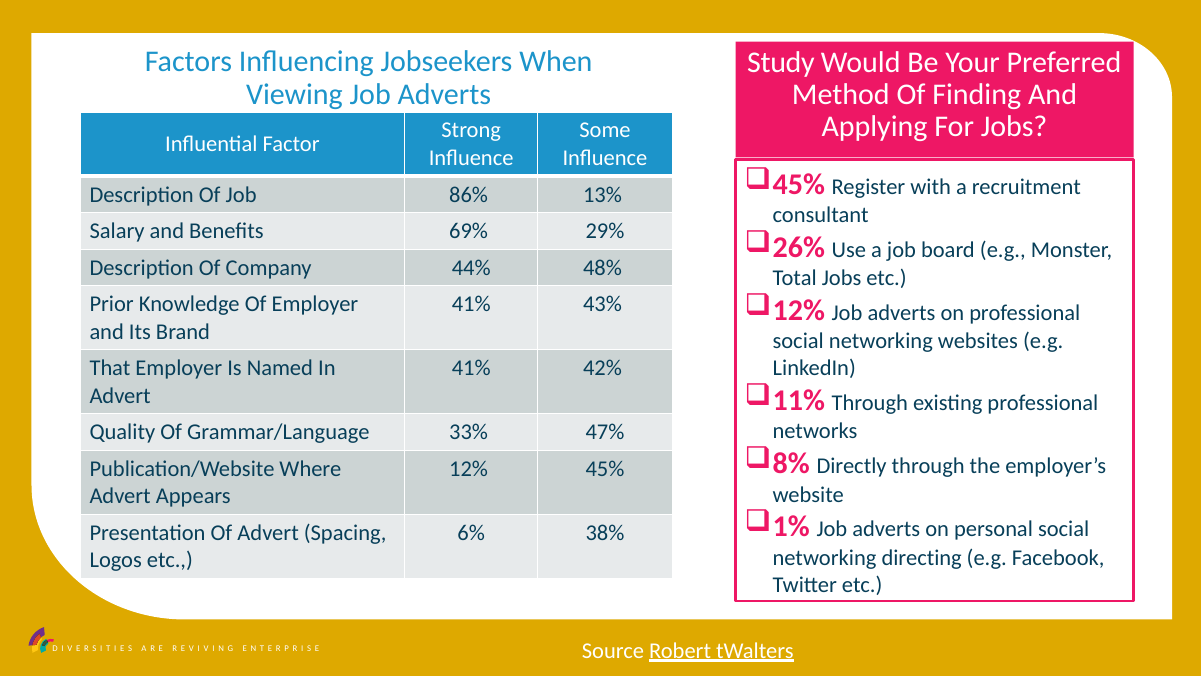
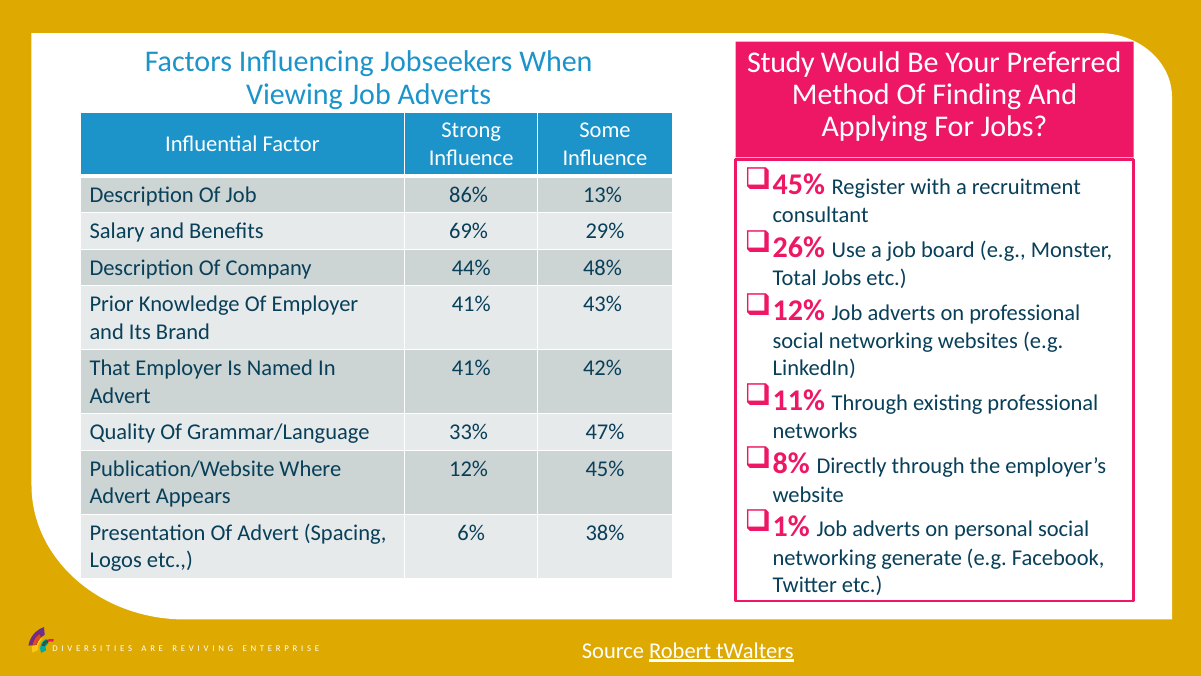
directing: directing -> generate (922, 557)
